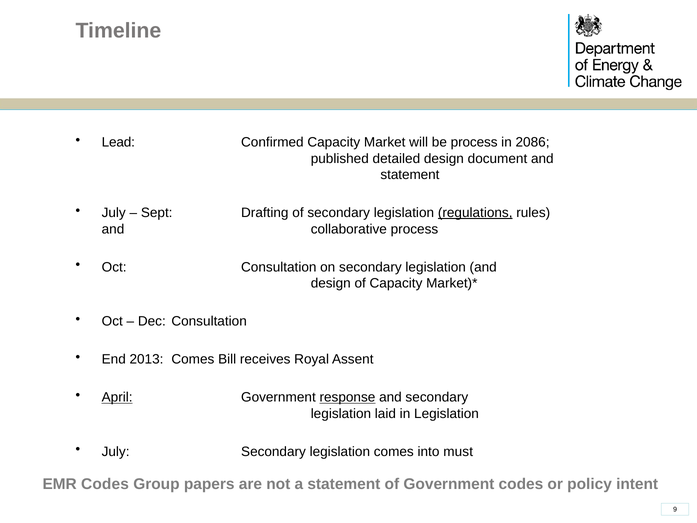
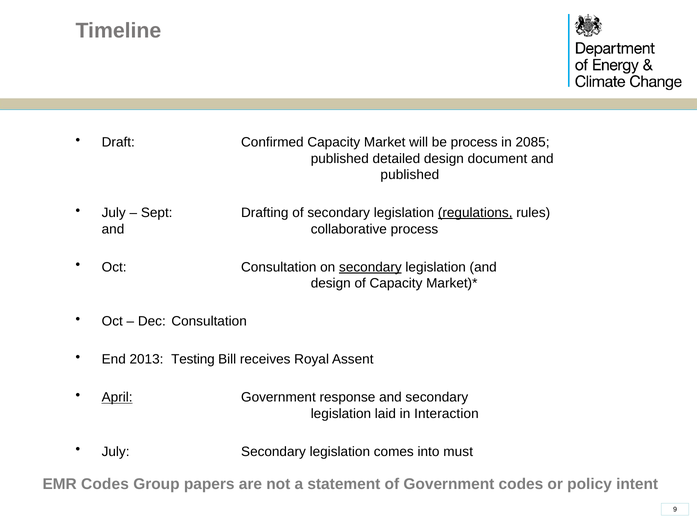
Lead: Lead -> Draft (118, 142)
2086: 2086 -> 2085 (533, 142)
statement: statement -> published (410, 175)
secondary underline: none -> present (370, 267)
2013 Comes: Comes -> Testing (193, 359)
response underline: present -> none (347, 397)
in Legislation: Legislation -> Interaction (446, 413)
